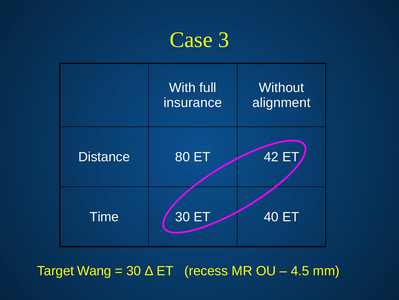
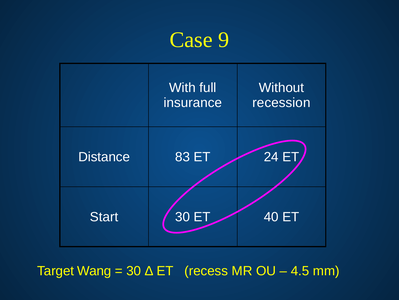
3: 3 -> 9 (224, 40)
alignment: alignment -> recession (281, 102)
80: 80 -> 83 (183, 156)
42: 42 -> 24 (271, 156)
Time: Time -> Start (104, 216)
